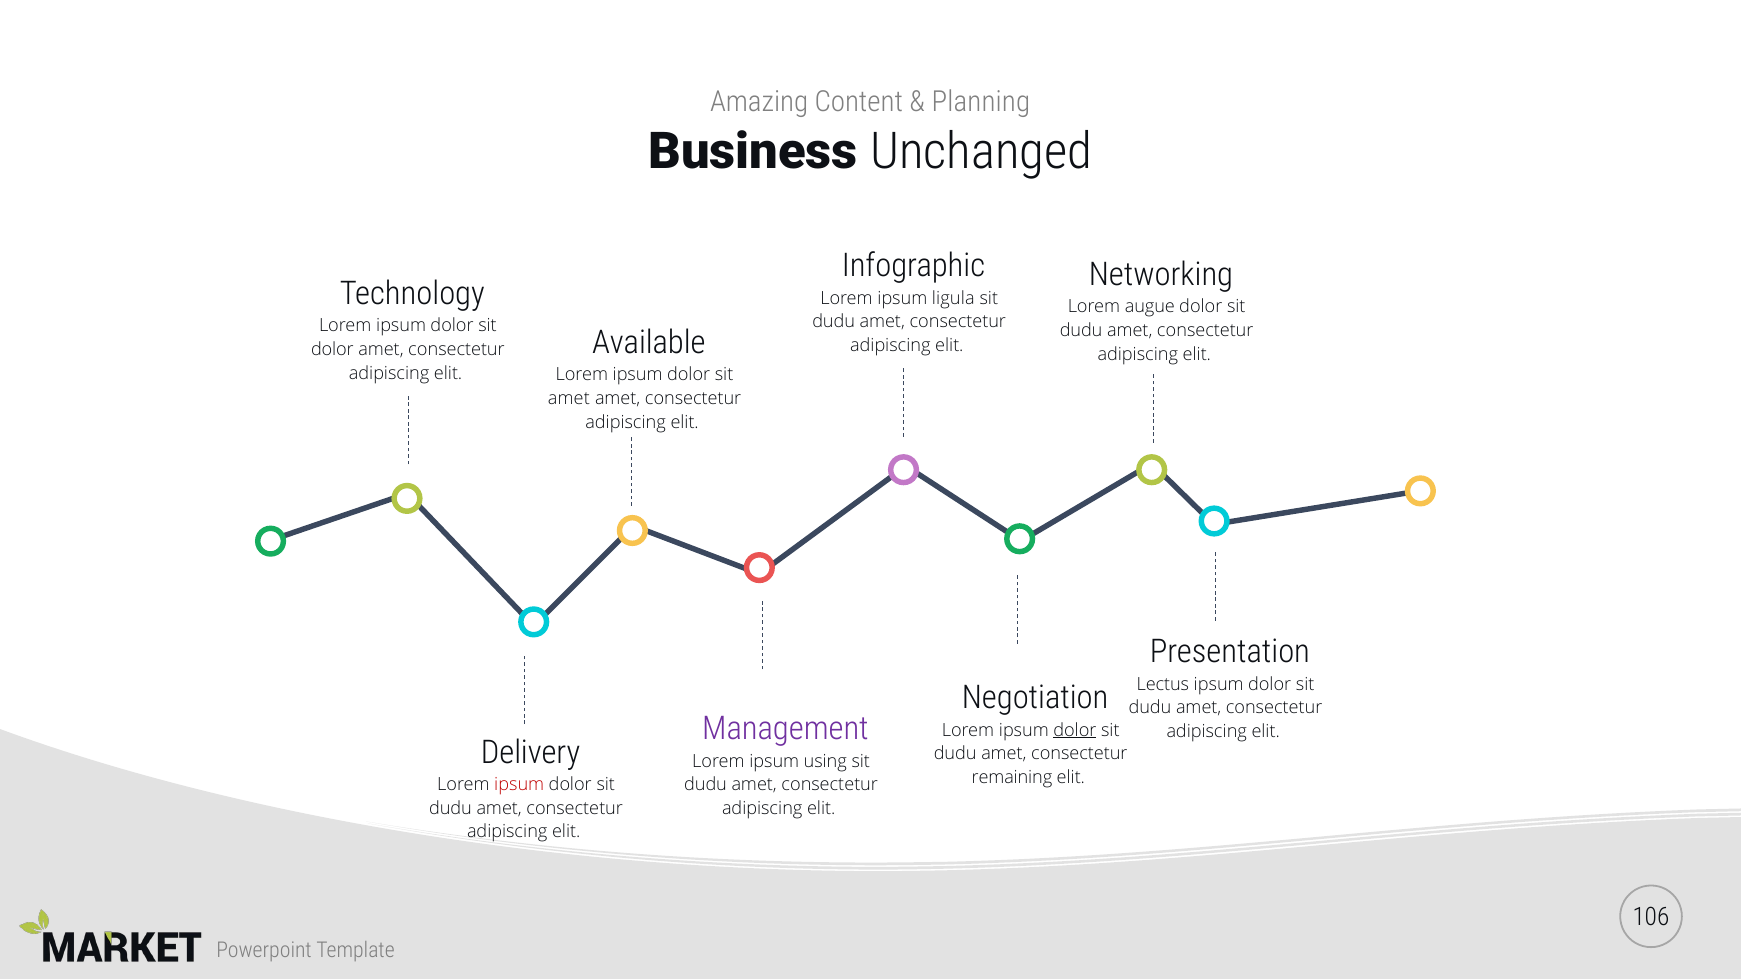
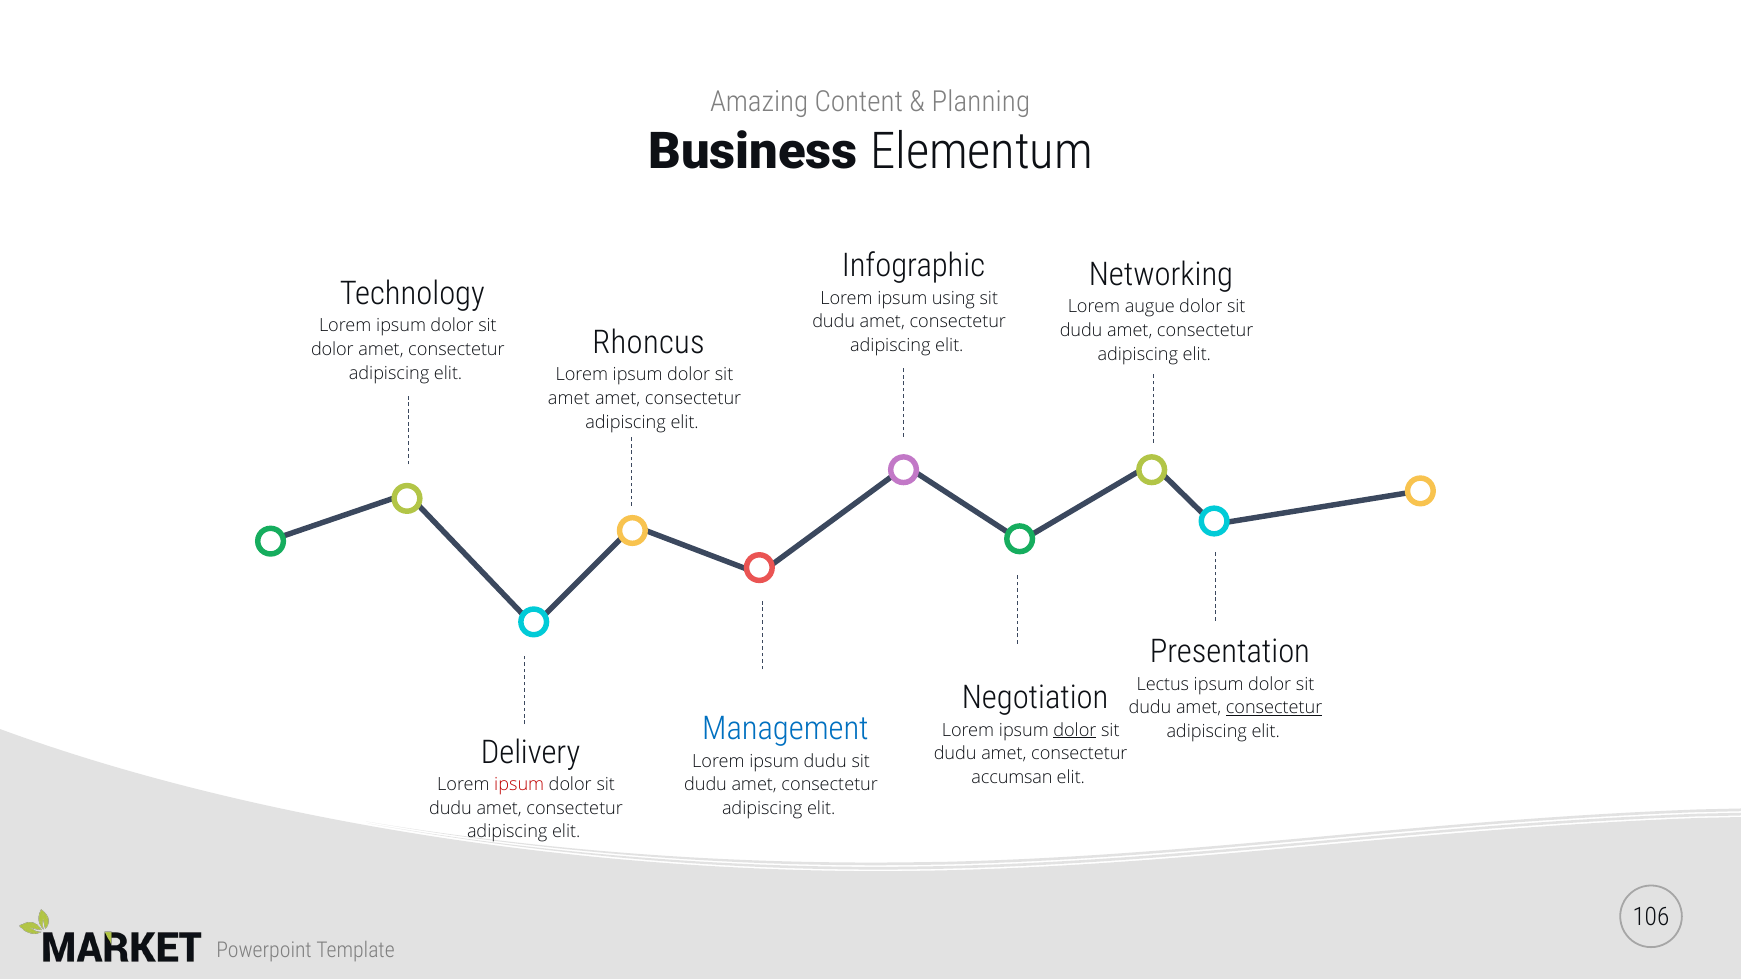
Unchanged: Unchanged -> Elementum (982, 152)
ligula: ligula -> using (953, 298)
Available: Available -> Rhoncus (649, 343)
consectetur underline: none -> present (1274, 708)
Management colour: purple -> blue (785, 729)
ipsum using: using -> dudu (825, 761)
remaining: remaining -> accumsan (1012, 778)
